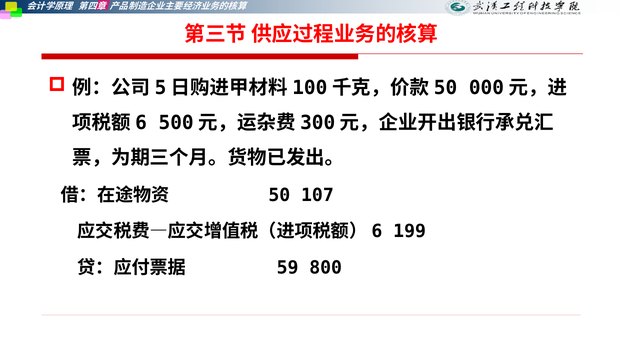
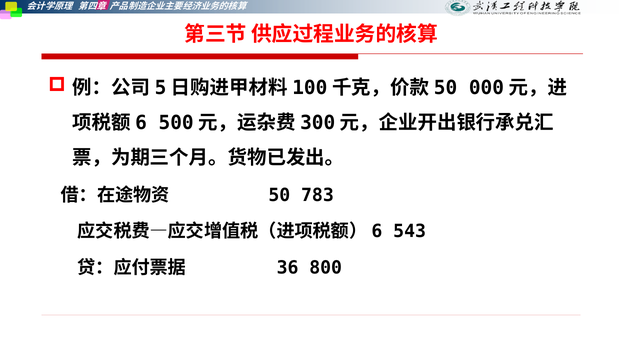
107: 107 -> 783 (317, 195)
199: 199 -> 543 (410, 231)
59: 59 -> 36 (288, 268)
